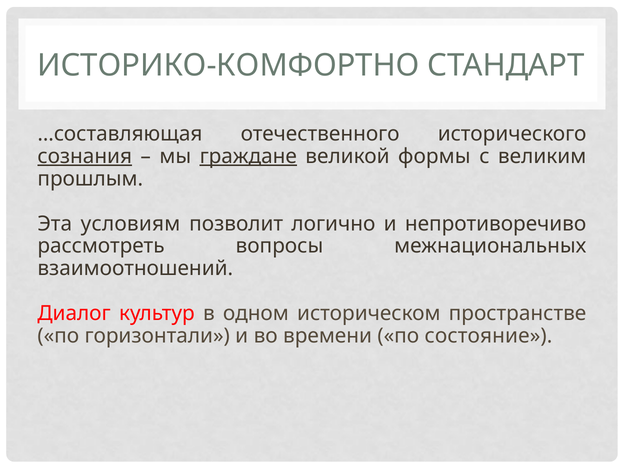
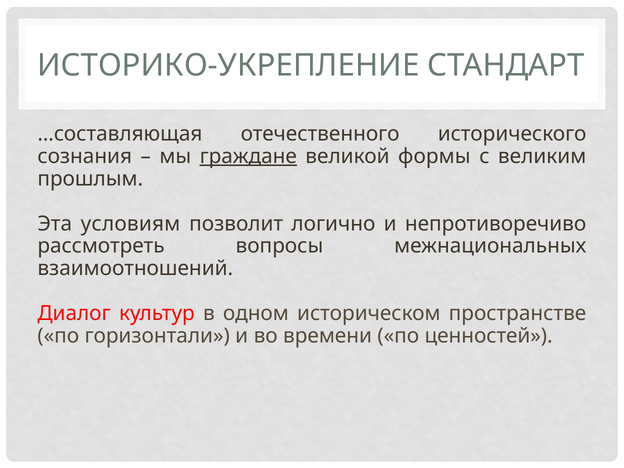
ИСТОРИКО-КОМФОРТНО: ИСТОРИКО-КОМФОРТНО -> ИСТОРИКО-УКРЕПЛЕНИЕ (228, 65)
сознания underline: present -> none (85, 156)
состояние: состояние -> ценностей (489, 336)
